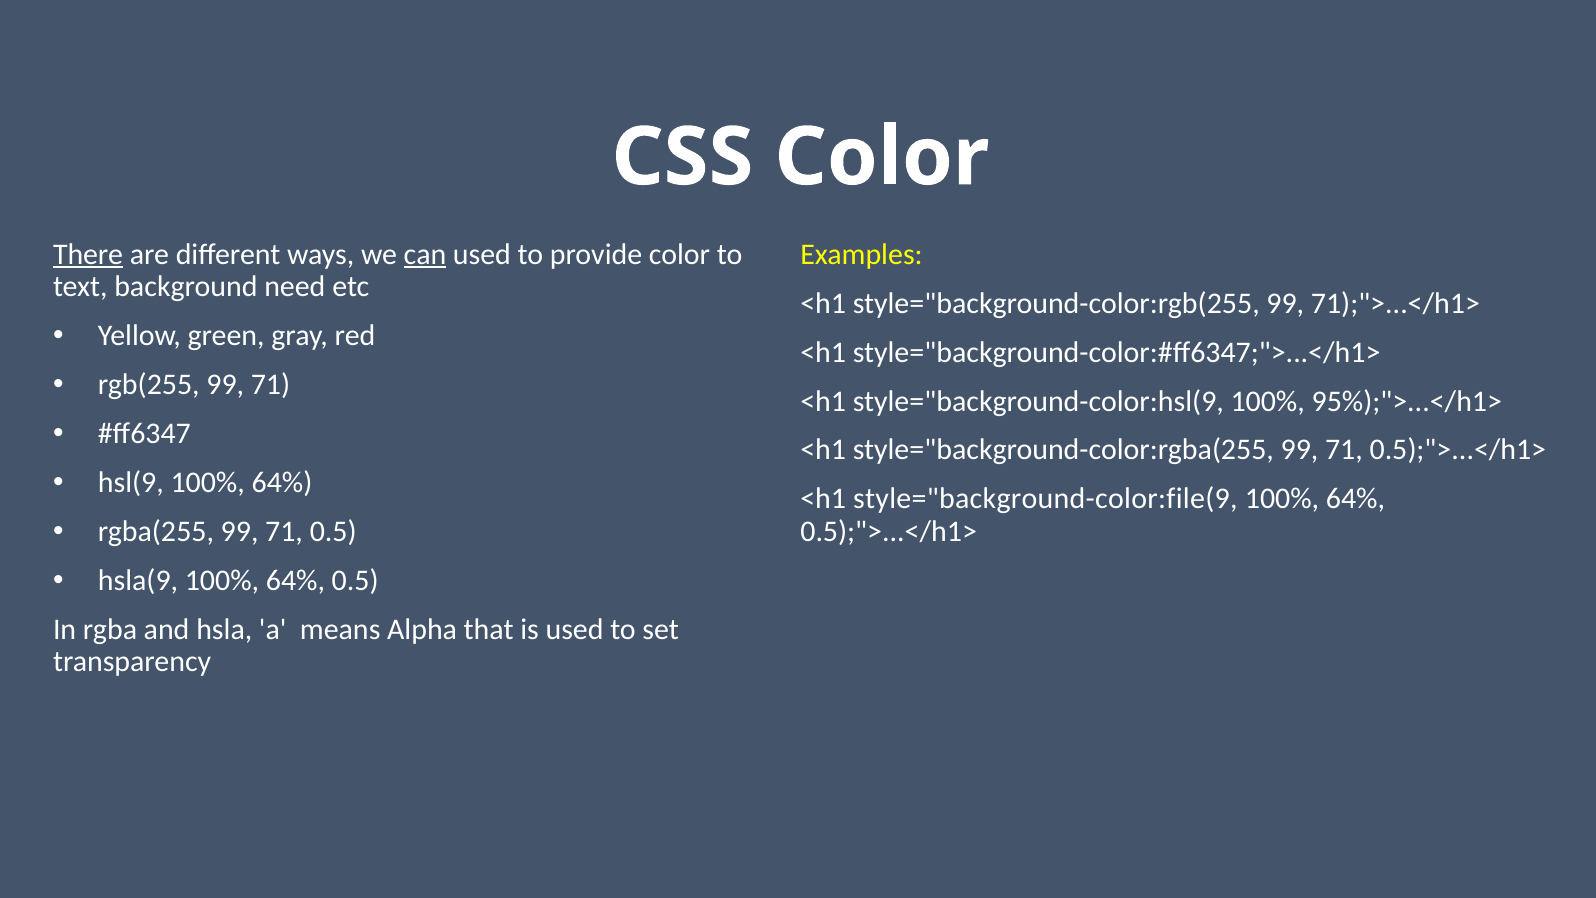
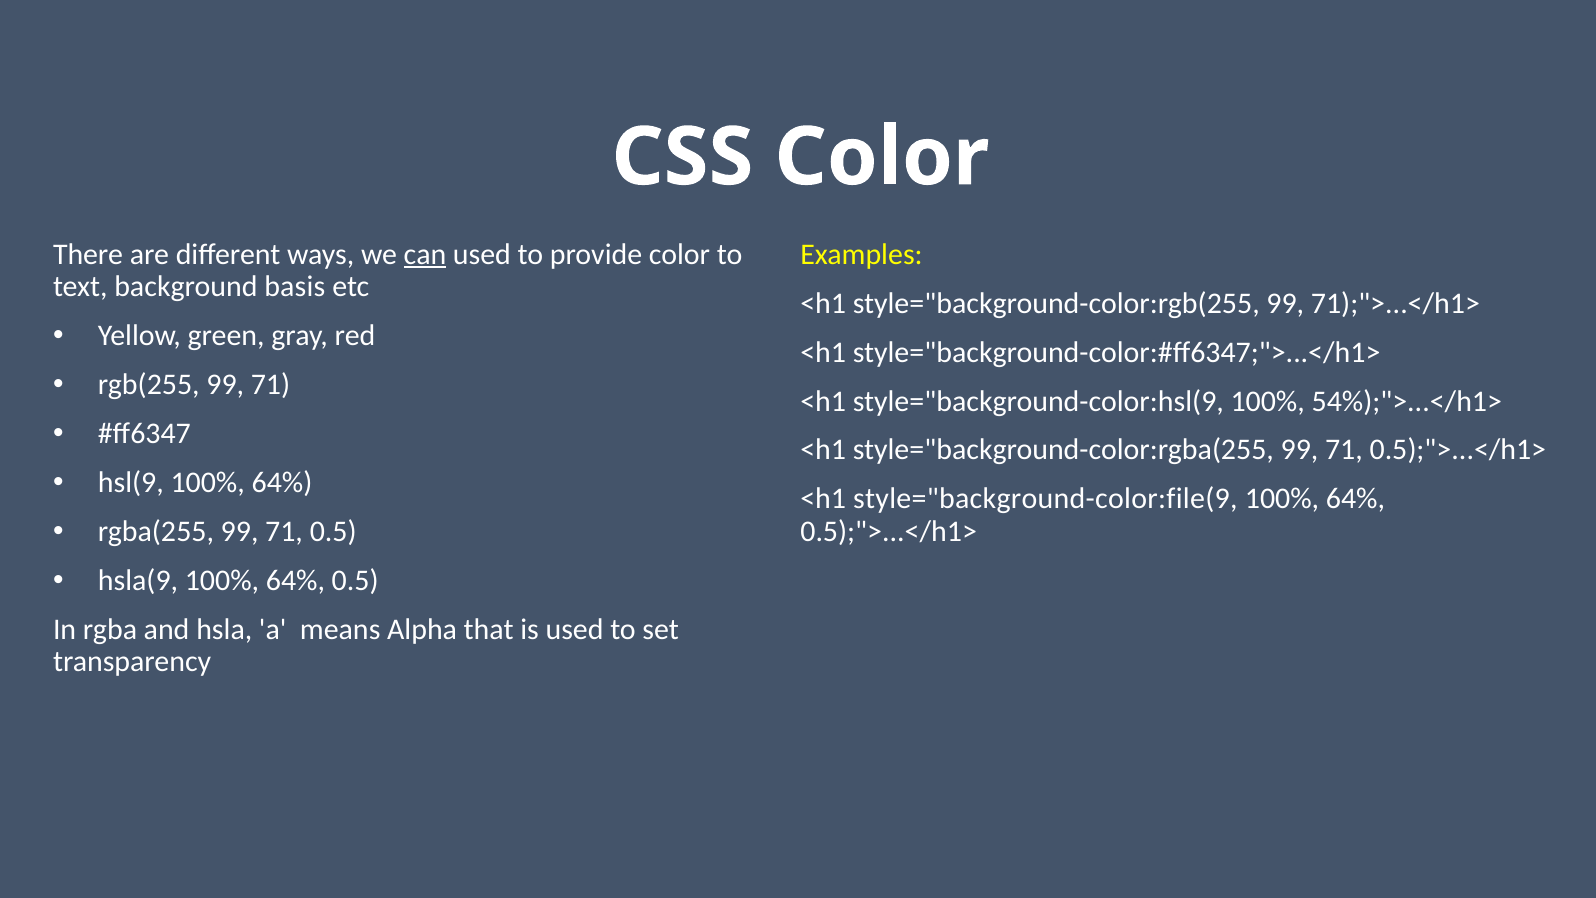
There underline: present -> none (88, 254)
need: need -> basis (295, 286)
95%);">...</h1>: 95%);">...</h1> -> 54%);">...</h1> (1407, 401)
